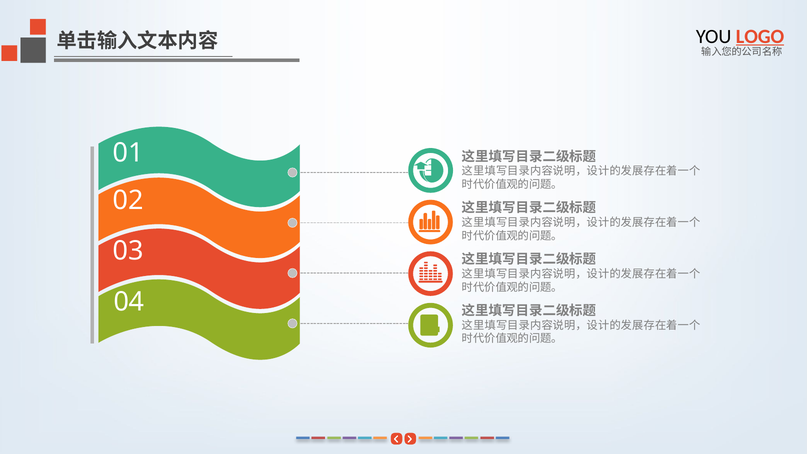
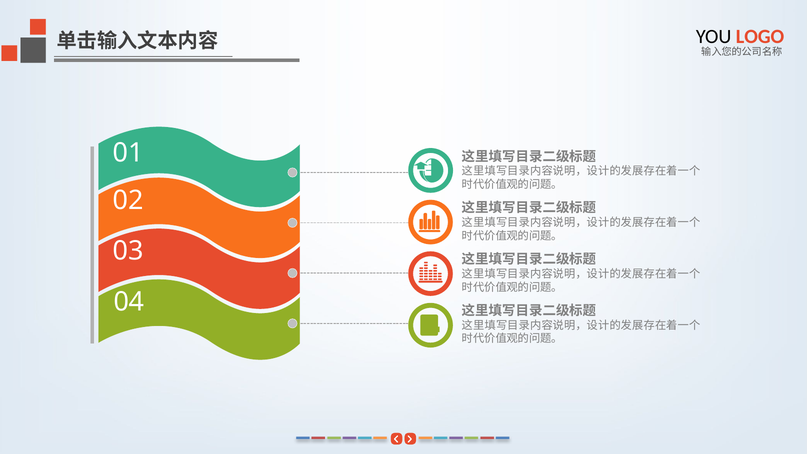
LOGO underline: present -> none (760, 36)
